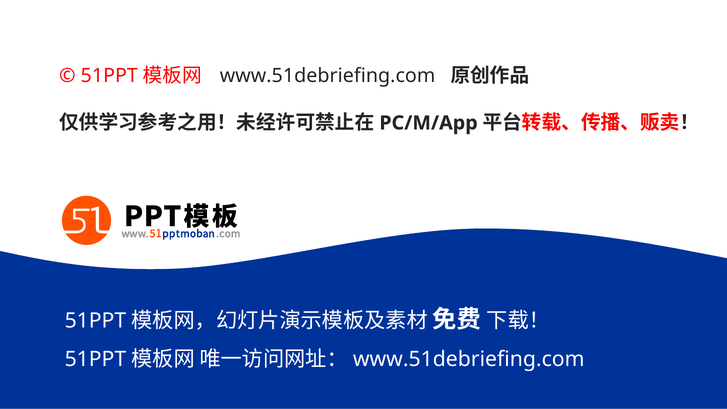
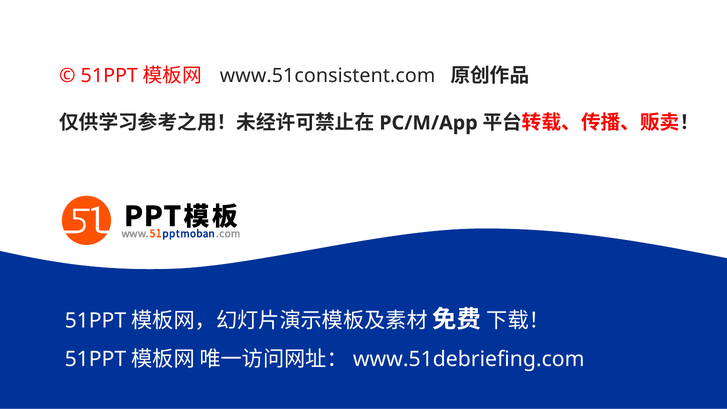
www.51debriefing.com: www.51debriefing.com -> www.51consistent.com (328, 76)
